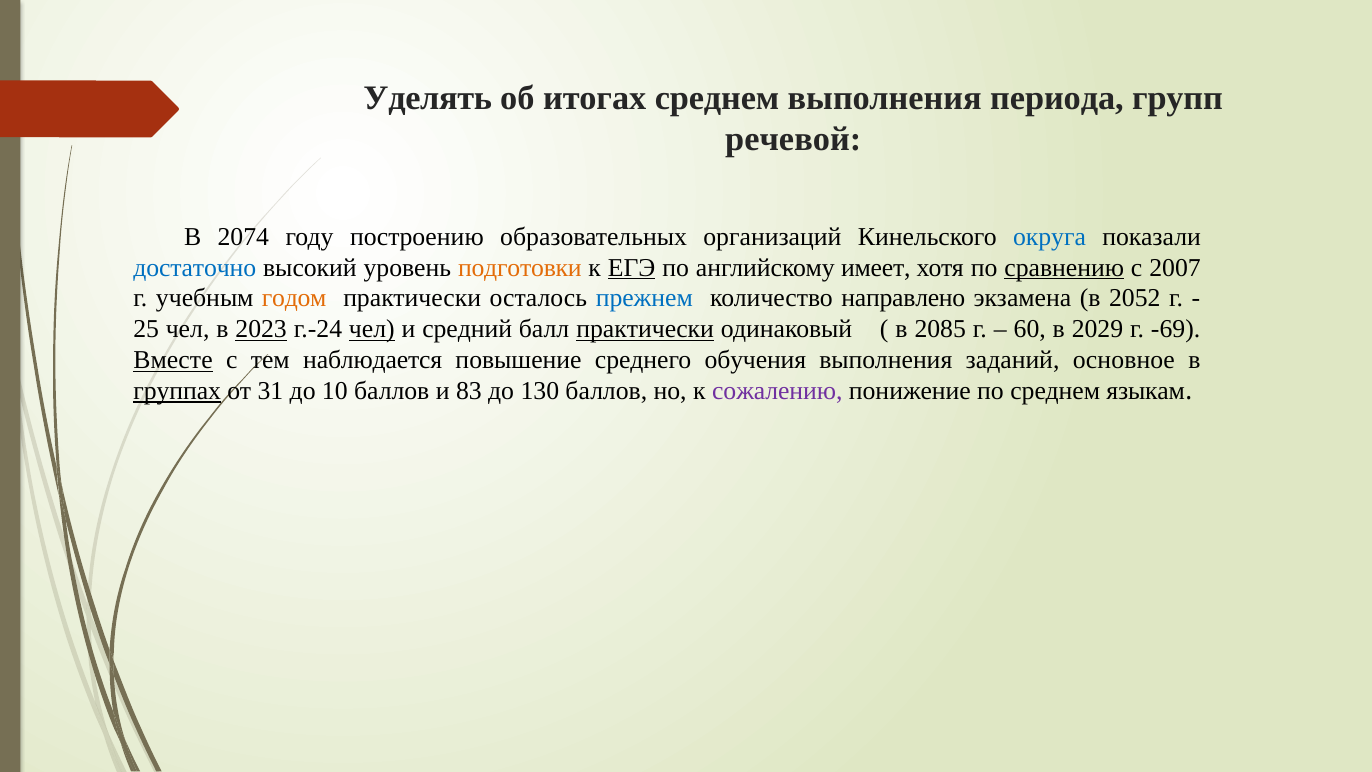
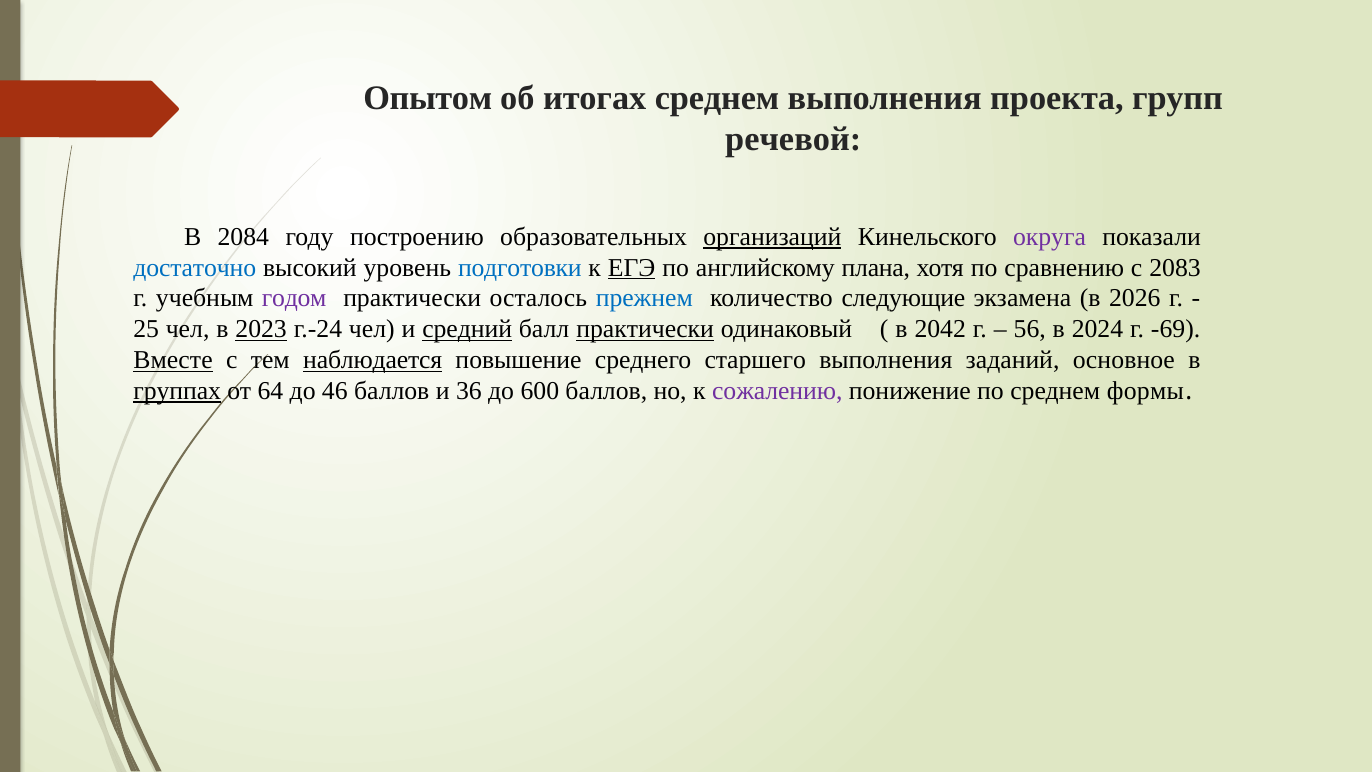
Уделять: Уделять -> Опытом (428, 98)
периода: периода -> проекта (1057, 98)
2074: 2074 -> 2084 (243, 237)
организаций underline: none -> present (772, 237)
округа colour: blue -> purple (1050, 237)
подготовки colour: orange -> blue (520, 268)
имеет: имеет -> плана (876, 268)
сравнению underline: present -> none (1064, 268)
2007: 2007 -> 2083 (1175, 268)
годом colour: orange -> purple (294, 298)
направлено: направлено -> следующие (903, 298)
2052: 2052 -> 2026 (1135, 298)
чел underline: present -> none (372, 329)
средний underline: none -> present (467, 329)
2085: 2085 -> 2042 (940, 329)
60: 60 -> 56 (1030, 329)
2029: 2029 -> 2024 (1097, 329)
наблюдается underline: none -> present (373, 360)
обучения: обучения -> старшего (755, 360)
31: 31 -> 64 (270, 391)
10: 10 -> 46 (335, 391)
83: 83 -> 36 (469, 391)
130: 130 -> 600 (540, 391)
языкам: языкам -> формы (1145, 391)
